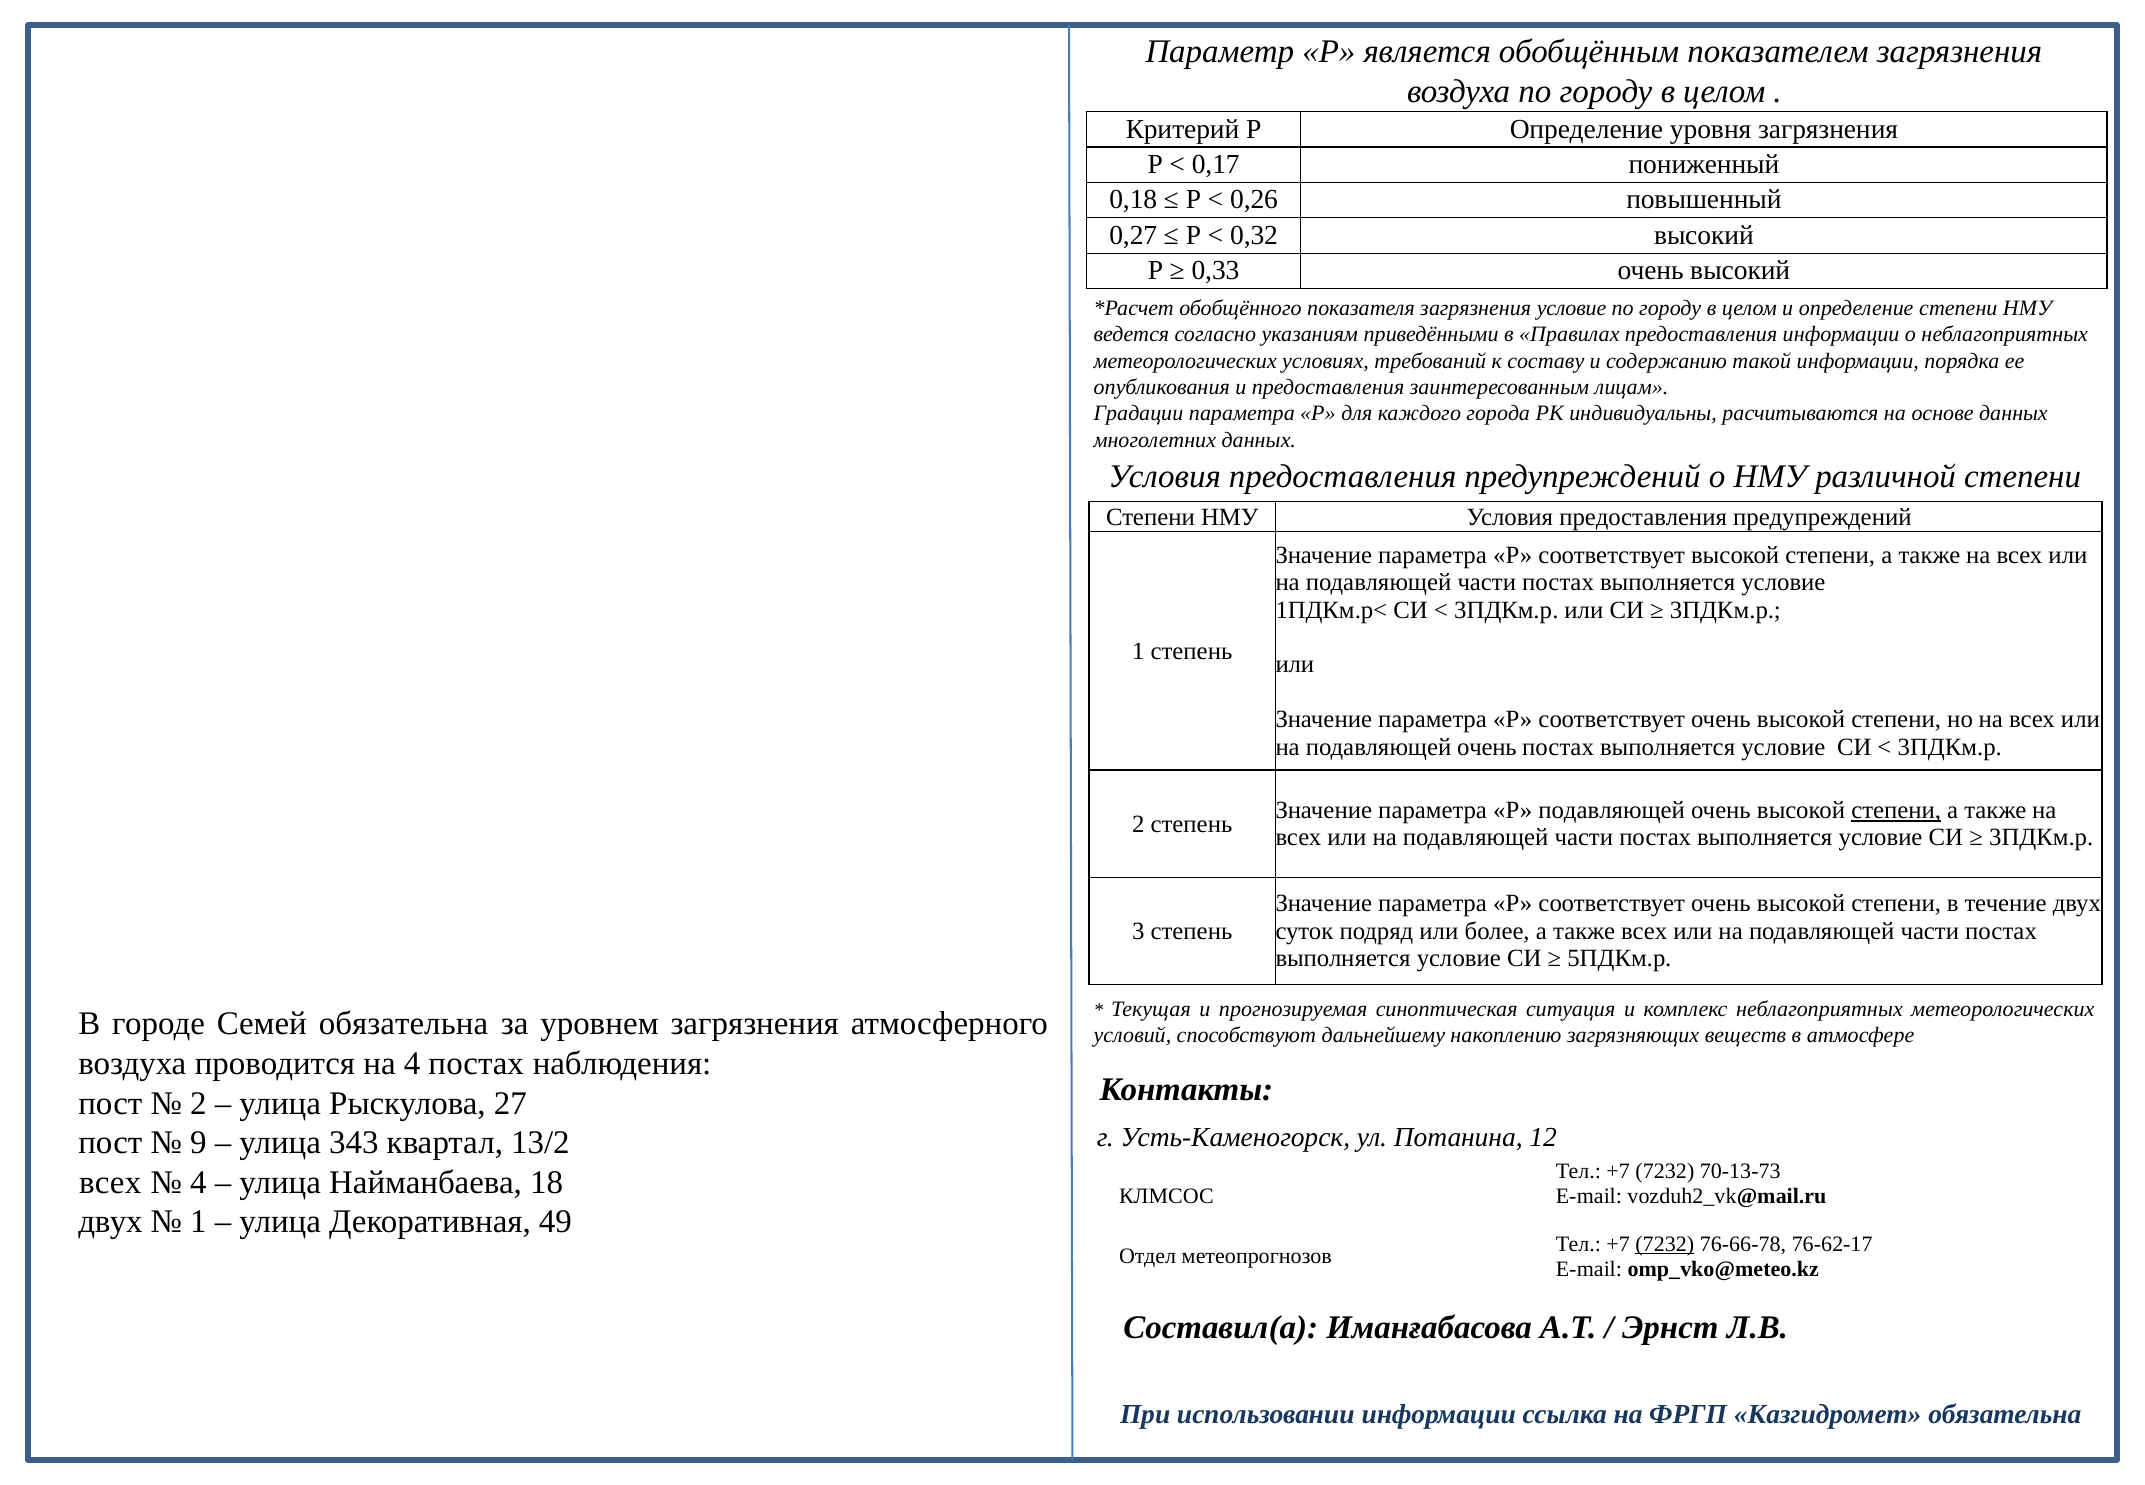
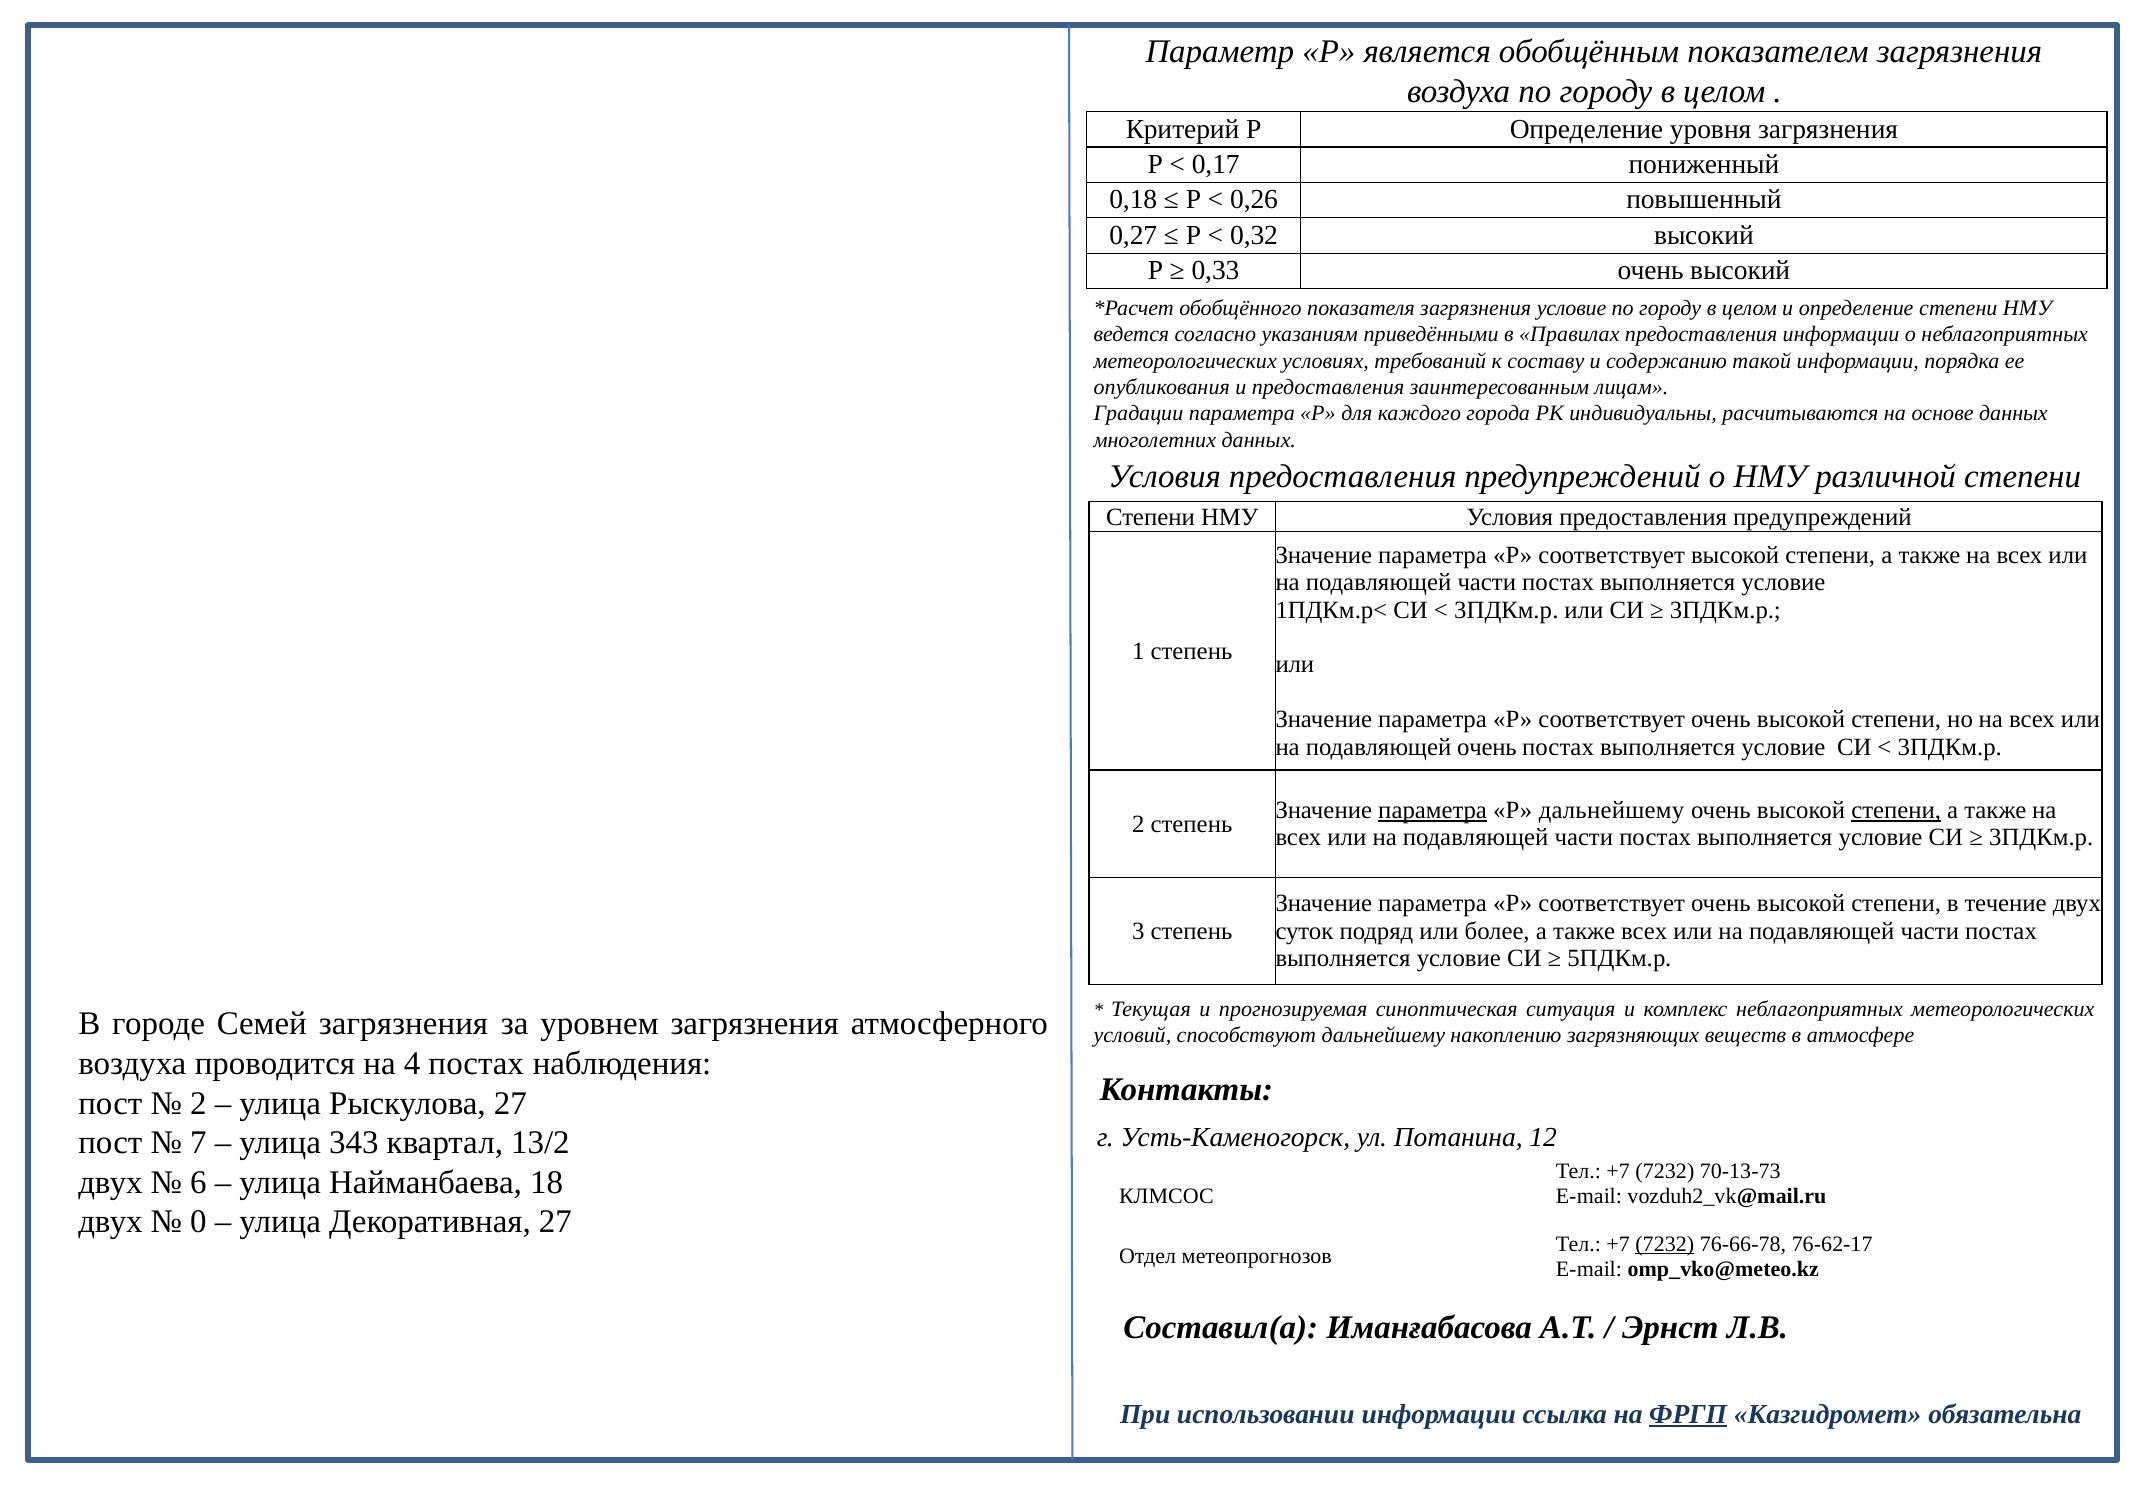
параметра underline: none -> present (1433, 810)
Р подавляющей: подавляющей -> дальнейшему (1611, 810)
Семей обязательна: обязательна -> загрязнения (403, 1024)
9: 9 -> 7 (198, 1143)
всех: всех -> двух (110, 1182)
4: 4 -> 6 (198, 1182)
1: 1 -> 0 (198, 1222)
Декоративная 49: 49 -> 27 (555, 1222)
ФРГП underline: none -> present (1688, 1414)
